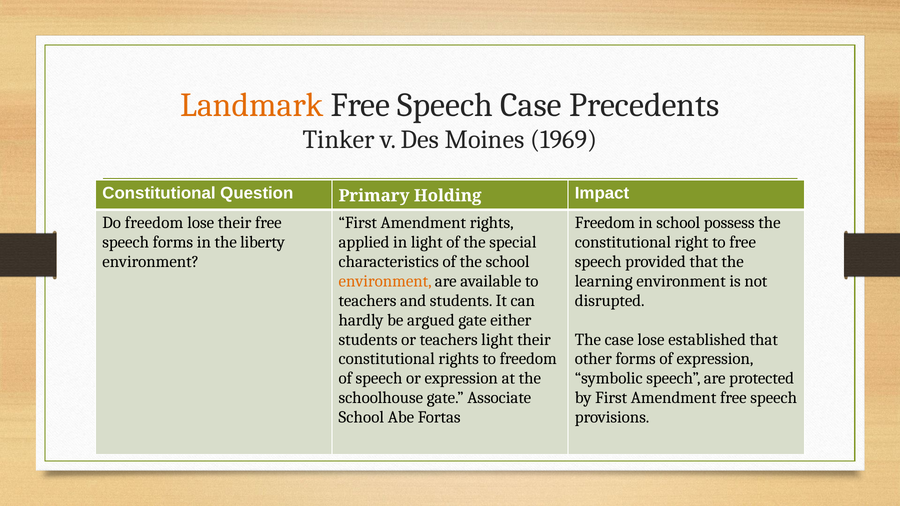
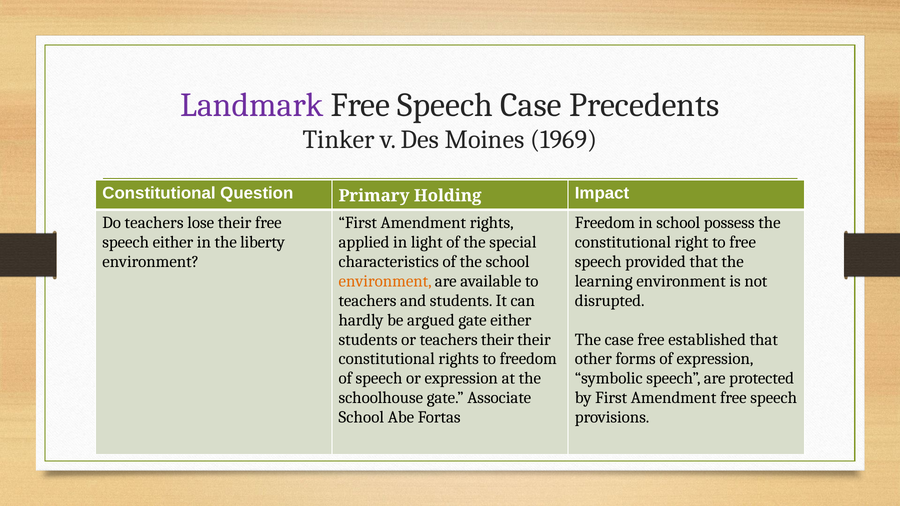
Landmark colour: orange -> purple (252, 105)
Do freedom: freedom -> teachers (154, 223)
speech forms: forms -> either (173, 242)
teachers light: light -> their (497, 340)
case lose: lose -> free (651, 340)
